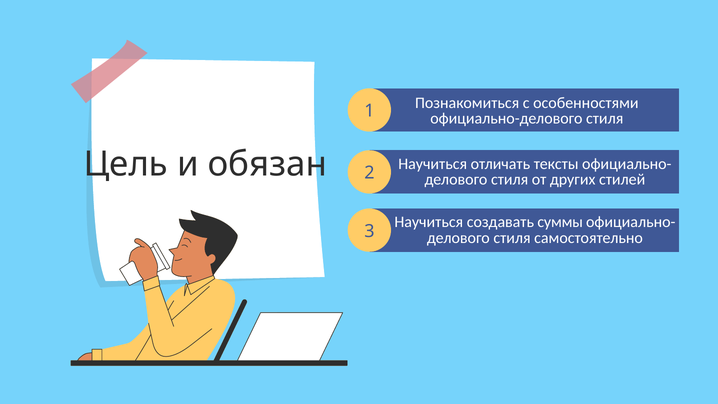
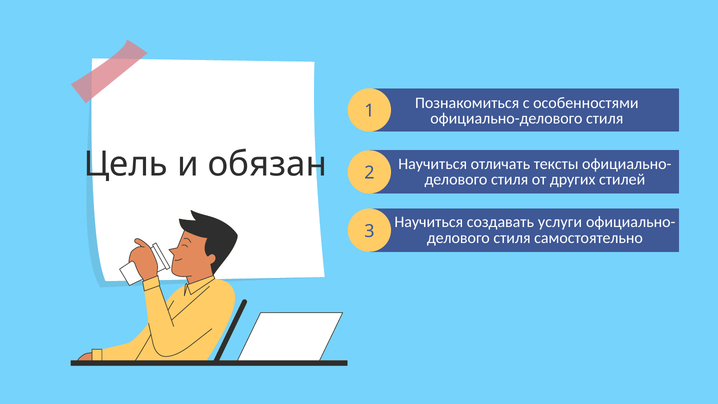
суммы: суммы -> услуги (560, 222)
